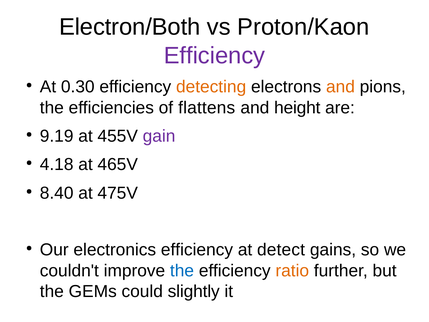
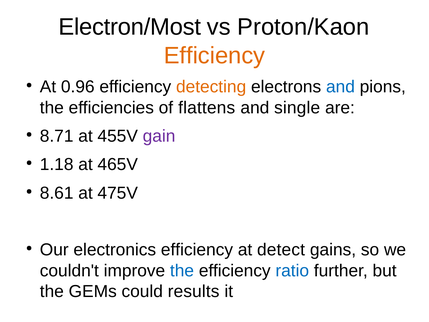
Electron/Both: Electron/Both -> Electron/Most (130, 27)
Efficiency colour: purple -> orange (214, 56)
0.30: 0.30 -> 0.96 (78, 87)
and colour: orange -> blue (340, 87)
height: height -> single (297, 108)
9.19: 9.19 -> 8.71 (57, 136)
4.18: 4.18 -> 1.18 (57, 164)
8.40: 8.40 -> 8.61 (57, 193)
ratio colour: orange -> blue (292, 270)
slightly: slightly -> results (194, 291)
